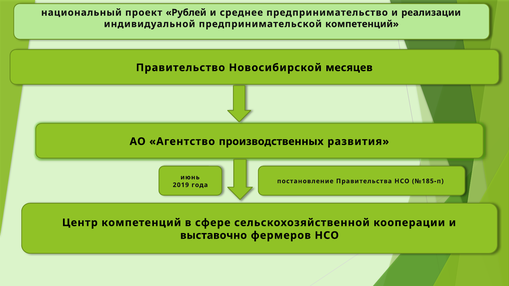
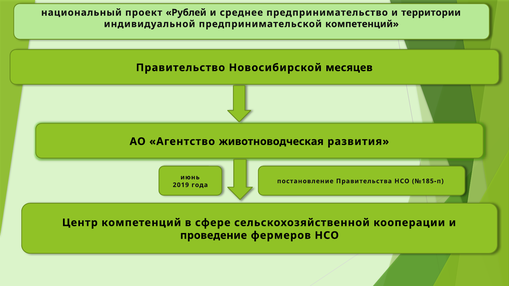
реализации: реализации -> территории (431, 13)
производственных: производственных -> животноводческая (271, 142)
выставочно: выставочно -> проведение (214, 236)
